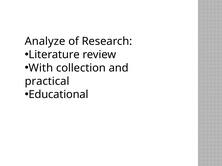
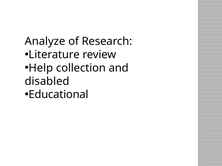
With: With -> Help (41, 68)
practical: practical -> disabled (47, 81)
